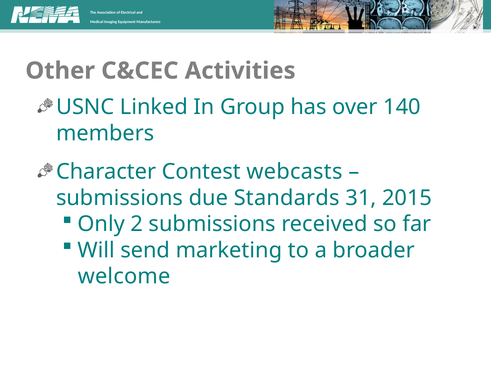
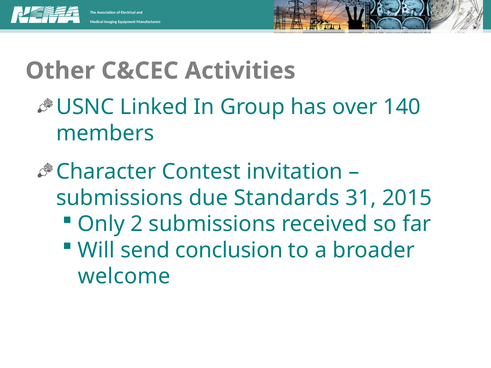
webcasts: webcasts -> invitation (295, 172)
marketing: marketing -> conclusion (229, 250)
